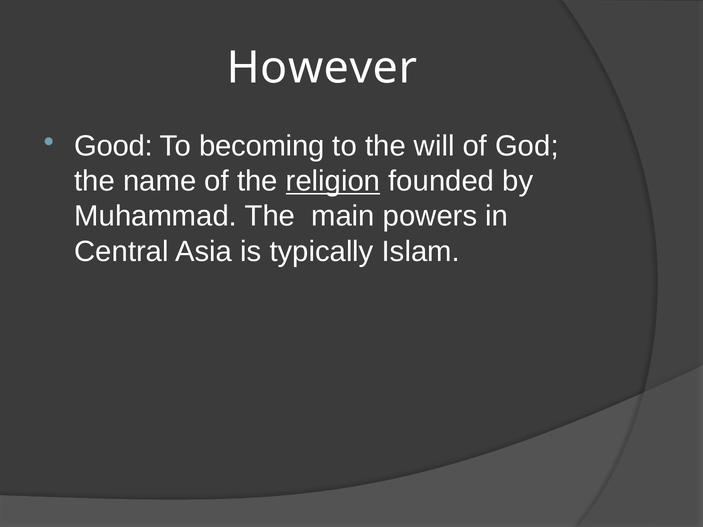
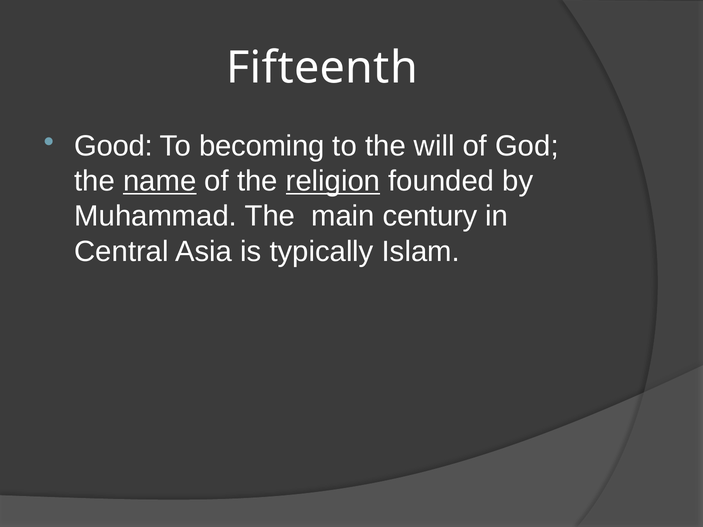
However: However -> Fifteenth (322, 68)
name underline: none -> present (160, 181)
powers: powers -> century (430, 216)
